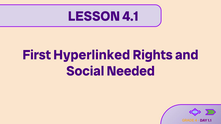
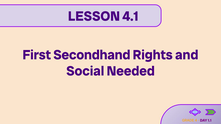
Hyperlinked: Hyperlinked -> Secondhand (92, 55)
